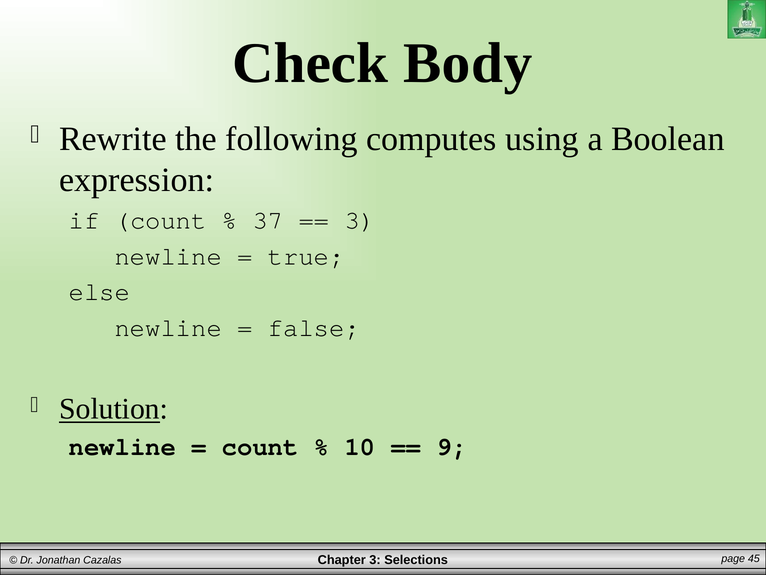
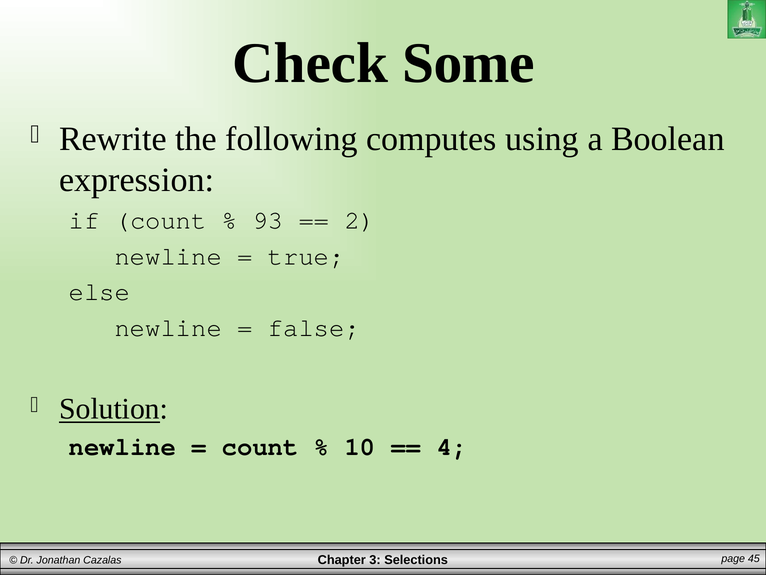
Body: Body -> Some (468, 63)
37: 37 -> 93 (268, 220)
3: 3 -> 2 (360, 220)
9: 9 -> 4 (452, 447)
